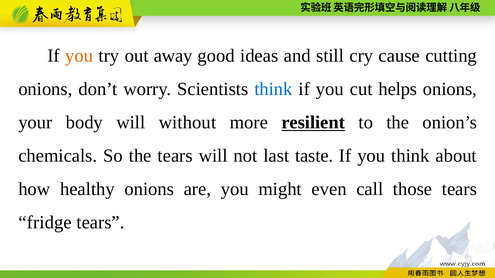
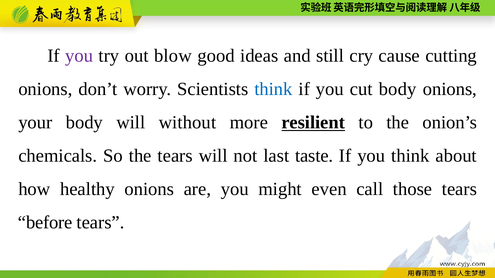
you colour: orange -> purple (79, 56)
away: away -> blow (173, 56)
cut helps: helps -> body (398, 89)
fridge: fridge -> before (45, 223)
